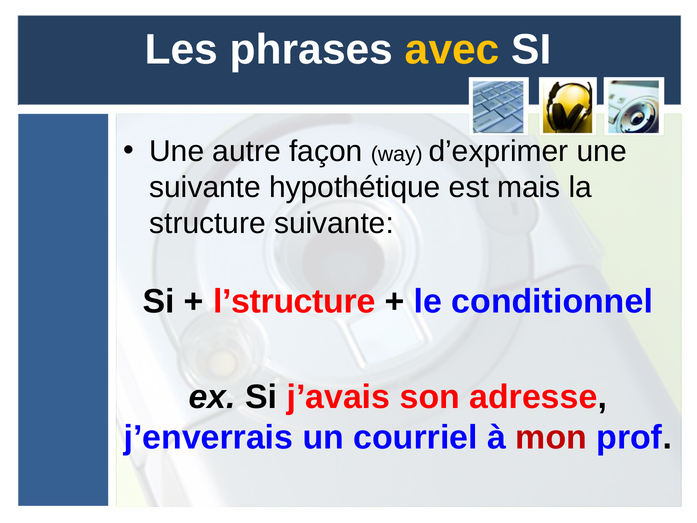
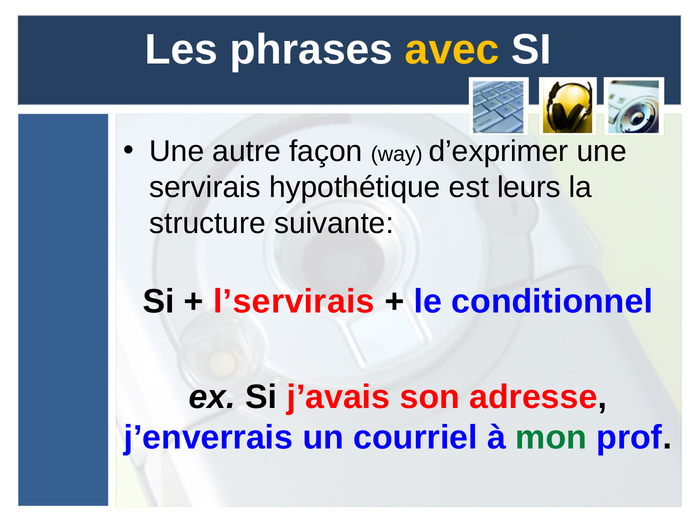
suivante: suivante -> servirais (205, 187)
mais: mais -> leurs (529, 187)
l’structure: l’structure -> l’servirais (294, 302)
mon colour: red -> green (551, 438)
